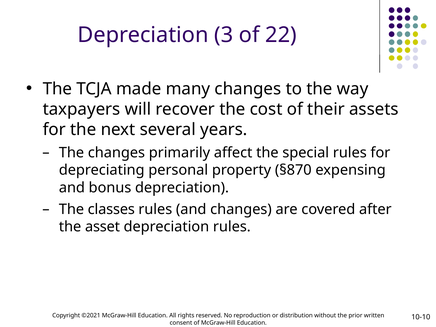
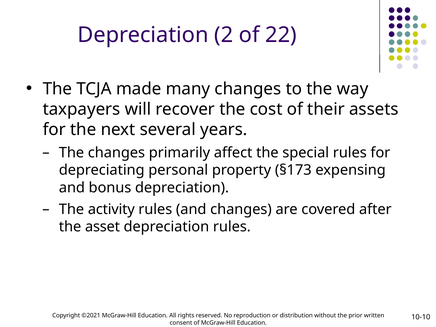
3: 3 -> 2 (224, 35)
§870: §870 -> §173 (293, 170)
classes: classes -> activity (111, 209)
